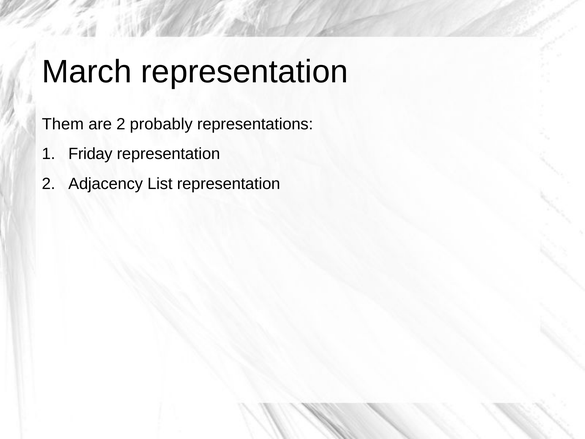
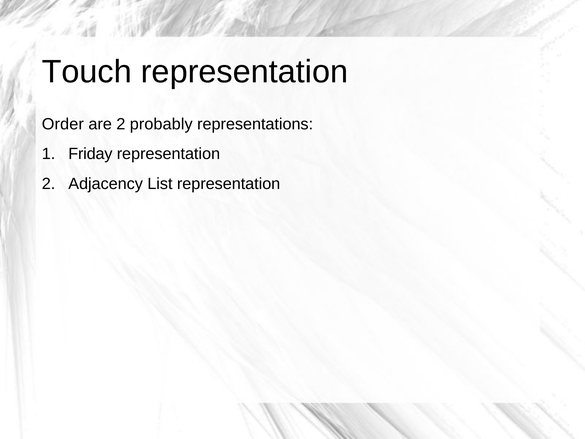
March: March -> Touch (87, 72)
Them: Them -> Order (63, 124)
